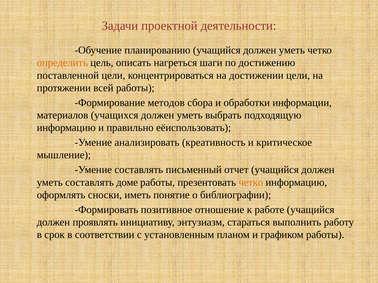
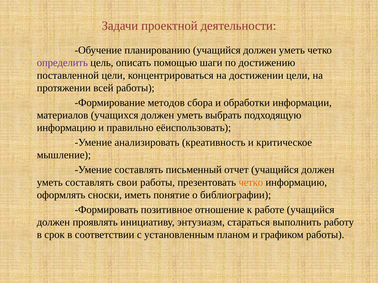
определить colour: orange -> purple (62, 63)
нагреться: нагреться -> помощью (175, 63)
доме: доме -> свои (127, 183)
